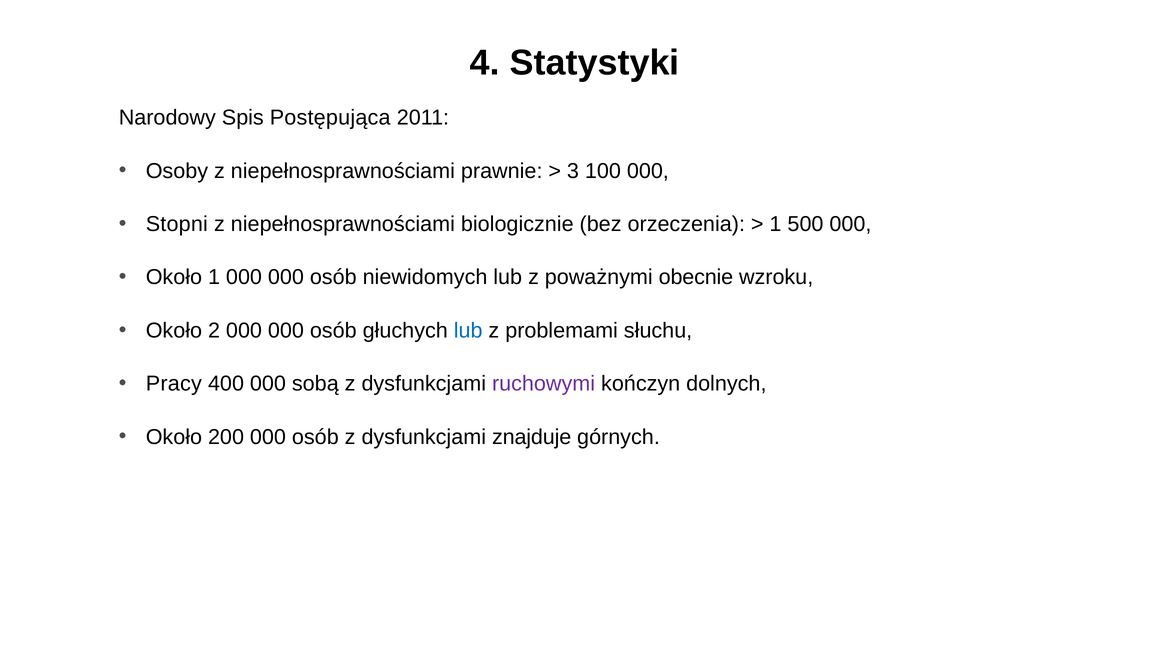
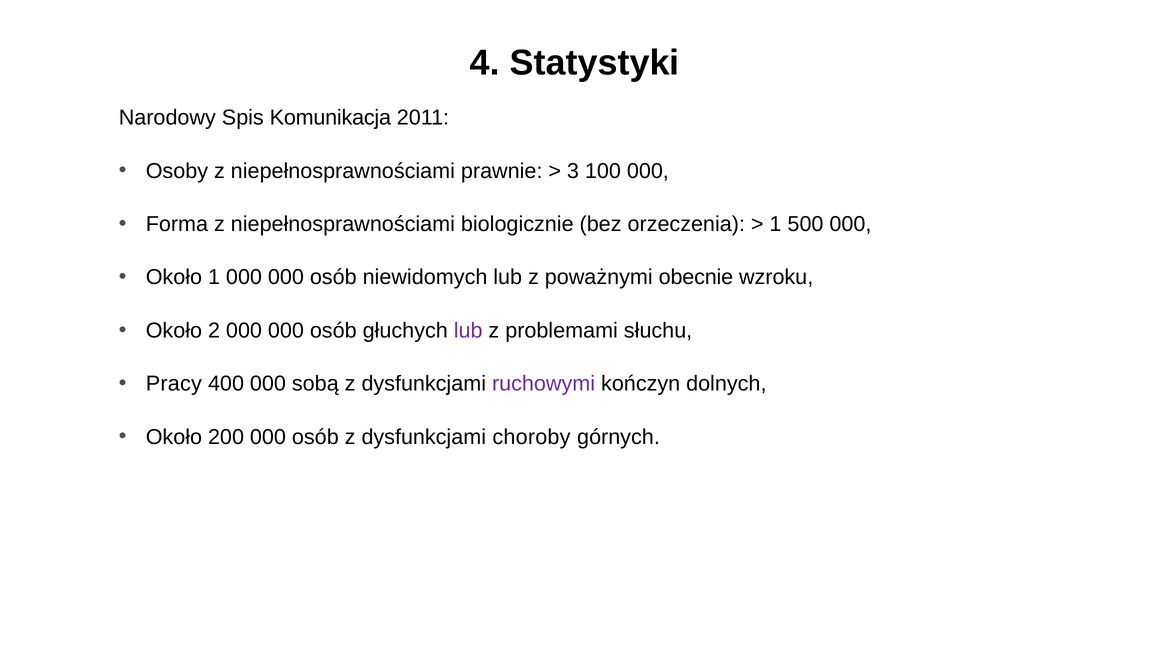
Postępująca: Postępująca -> Komunikacja (330, 118)
Stopni: Stopni -> Forma (177, 224)
lub colour: blue -> purple (468, 331)
znajduje: znajduje -> choroby (531, 437)
